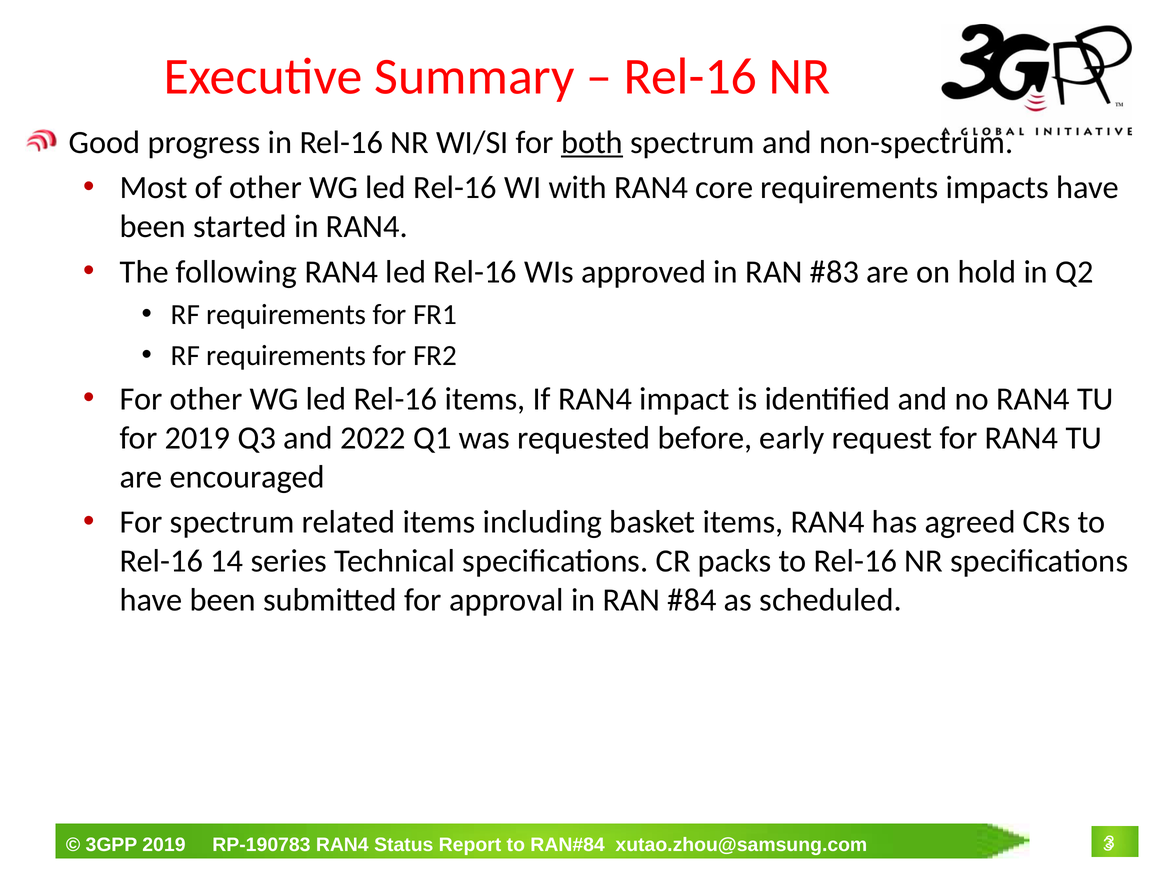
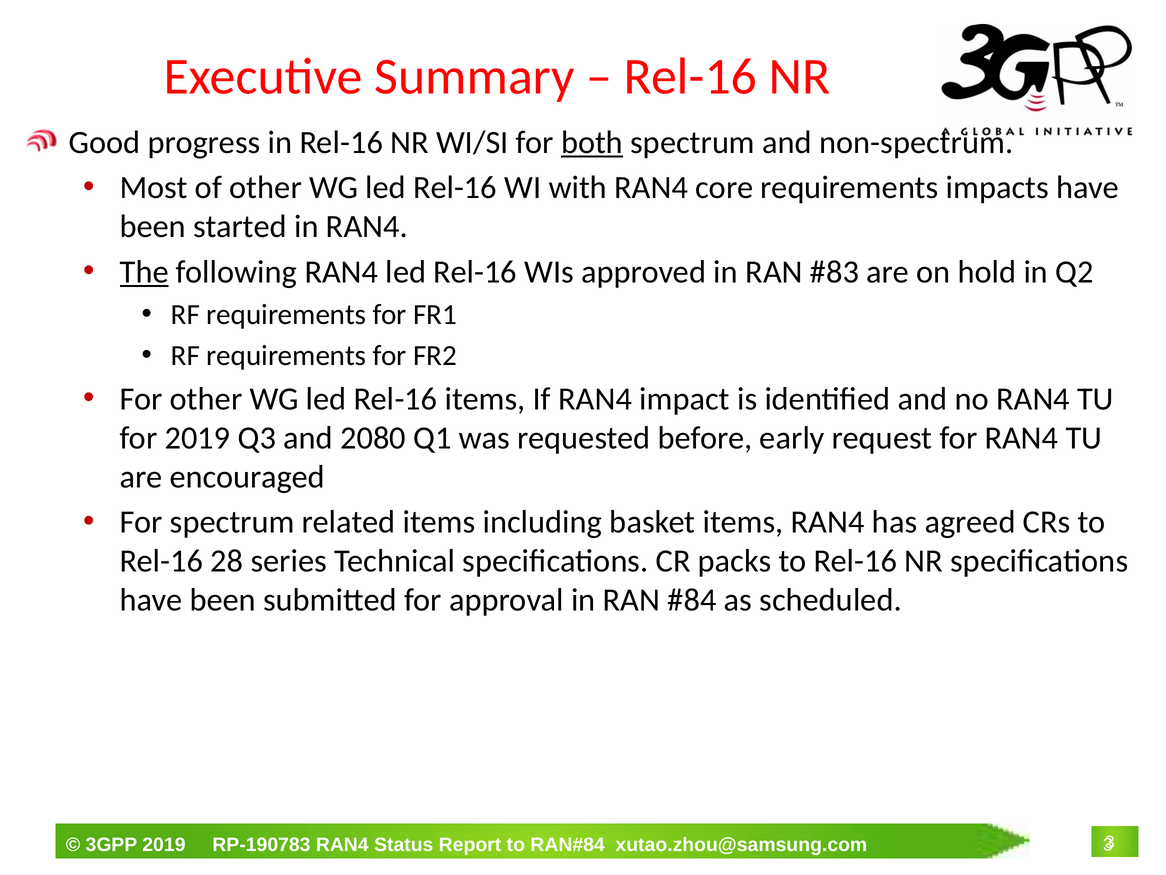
The underline: none -> present (144, 272)
2022: 2022 -> 2080 (373, 438)
14: 14 -> 28 (227, 561)
